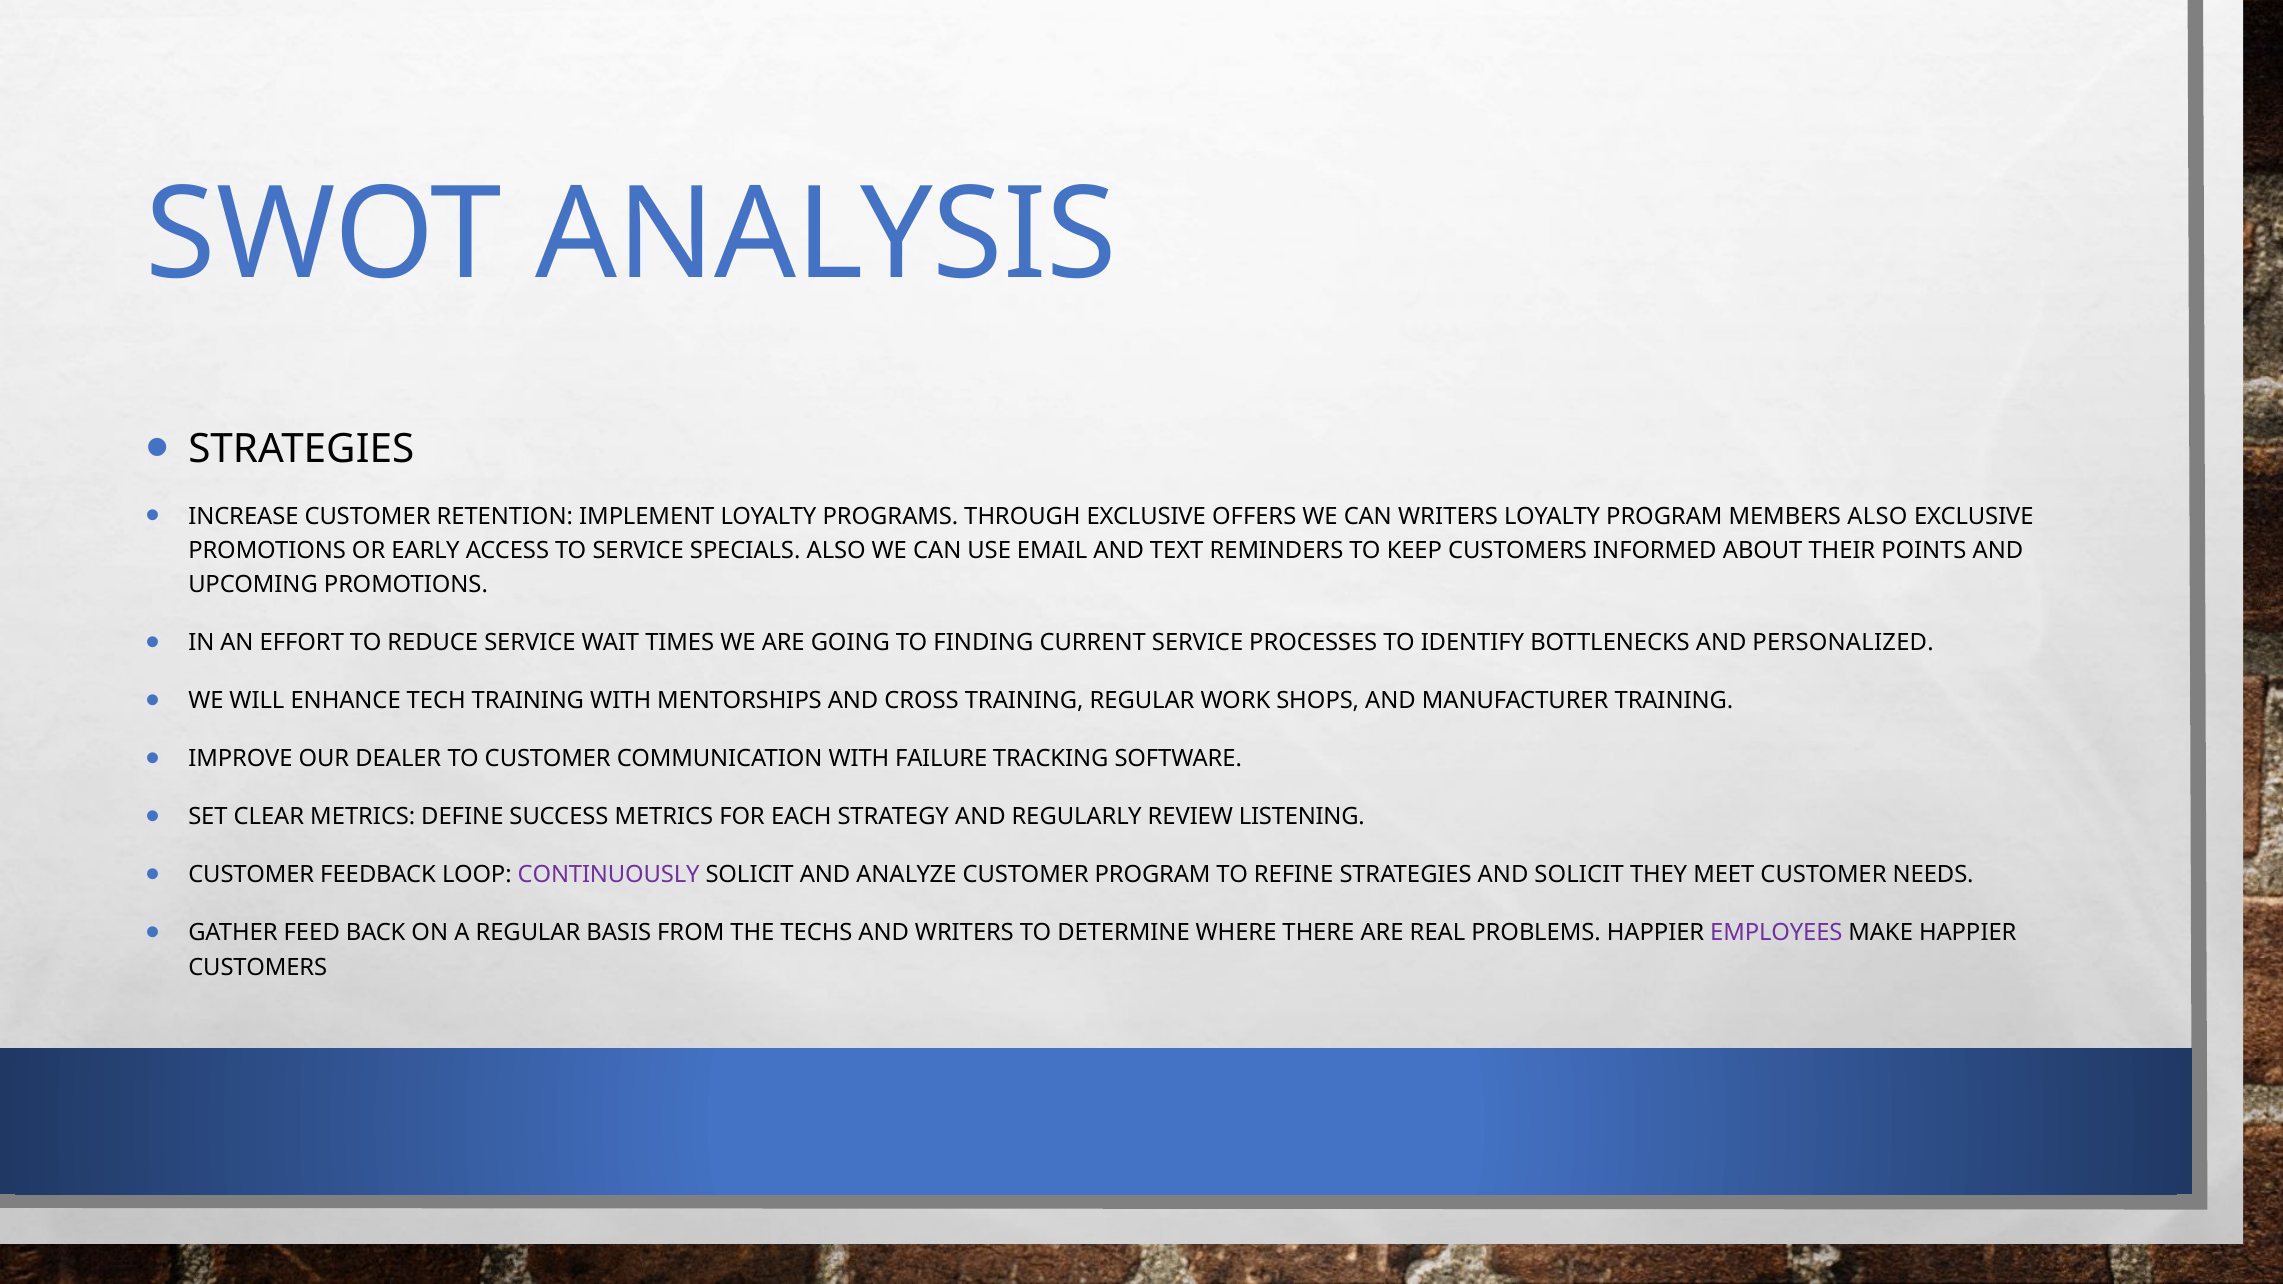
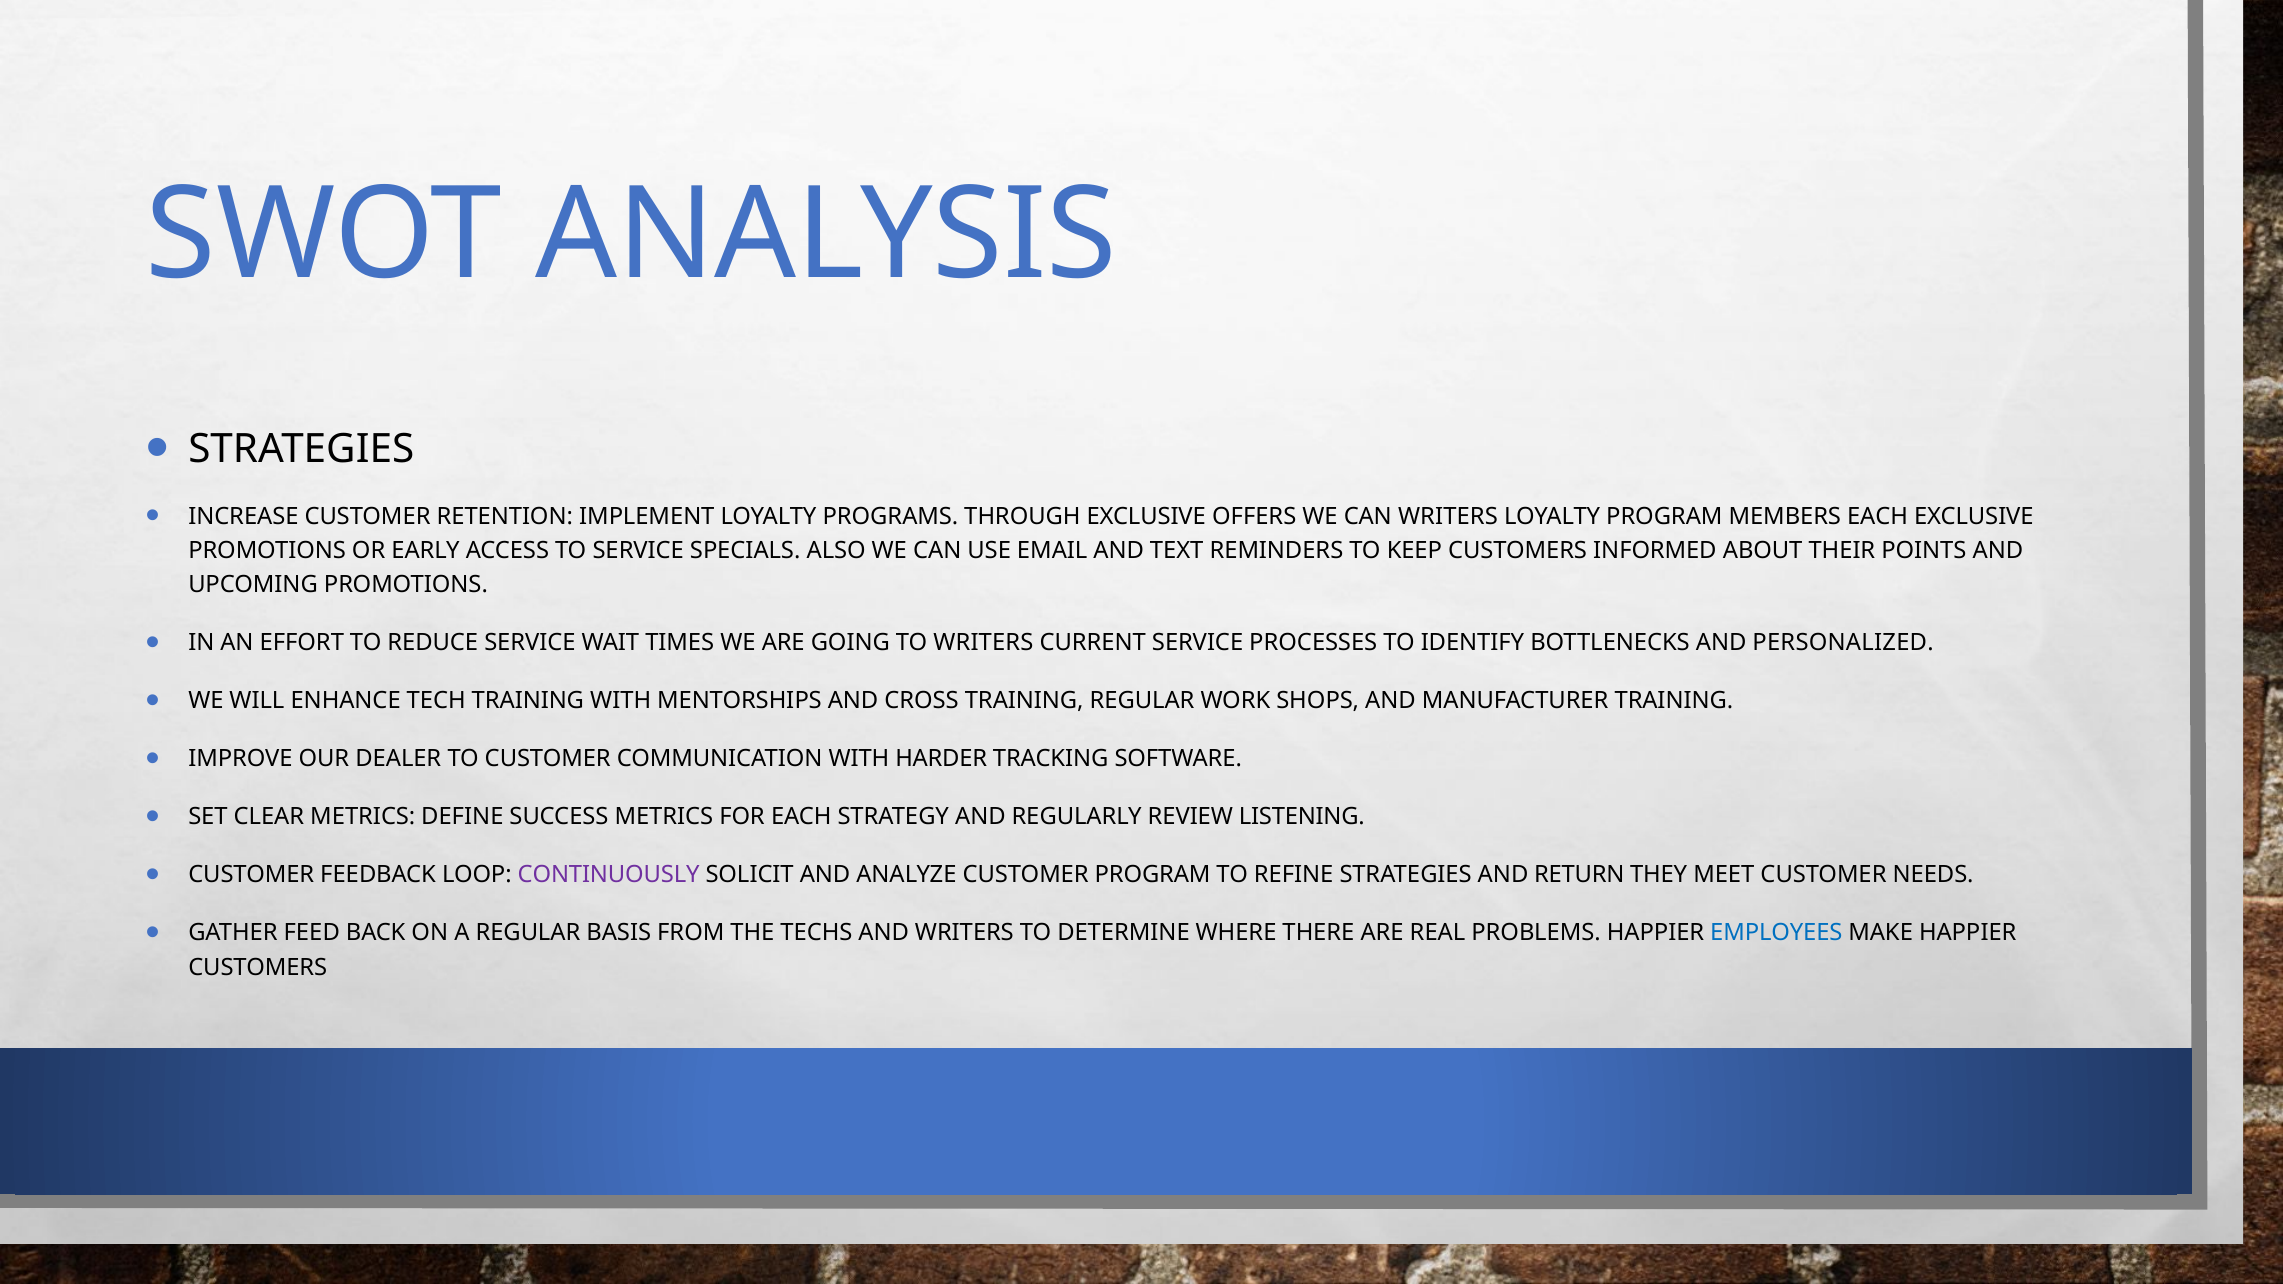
MEMBERS ALSO: ALSO -> EACH (1878, 516)
TO FINDING: FINDING -> WRITERS (983, 643)
FAILURE: FAILURE -> HARDER (941, 759)
AND SOLICIT: SOLICIT -> RETURN (1579, 875)
EMPLOYEES colour: purple -> blue (1776, 933)
